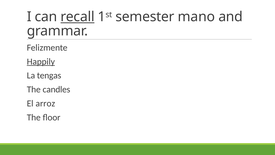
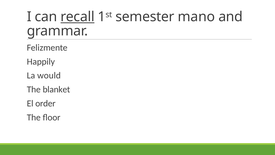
Happily underline: present -> none (41, 61)
tengas: tengas -> would (49, 75)
candles: candles -> blanket (56, 89)
arroz: arroz -> order (45, 103)
